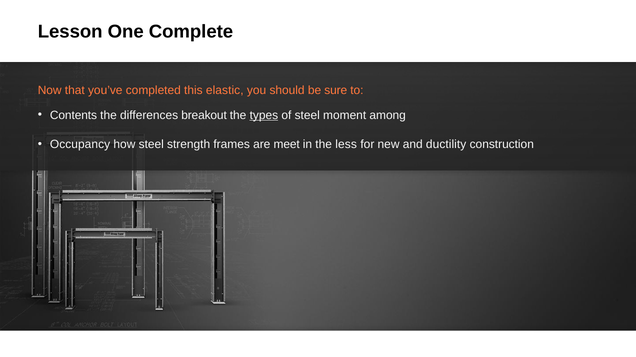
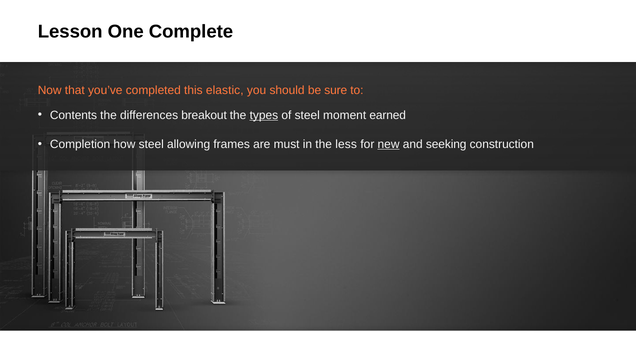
among: among -> earned (388, 115)
Occupancy: Occupancy -> Completion (80, 145)
strength: strength -> allowing (189, 145)
meet: meet -> must (287, 145)
new underline: none -> present (389, 145)
ductility: ductility -> seeking (446, 145)
